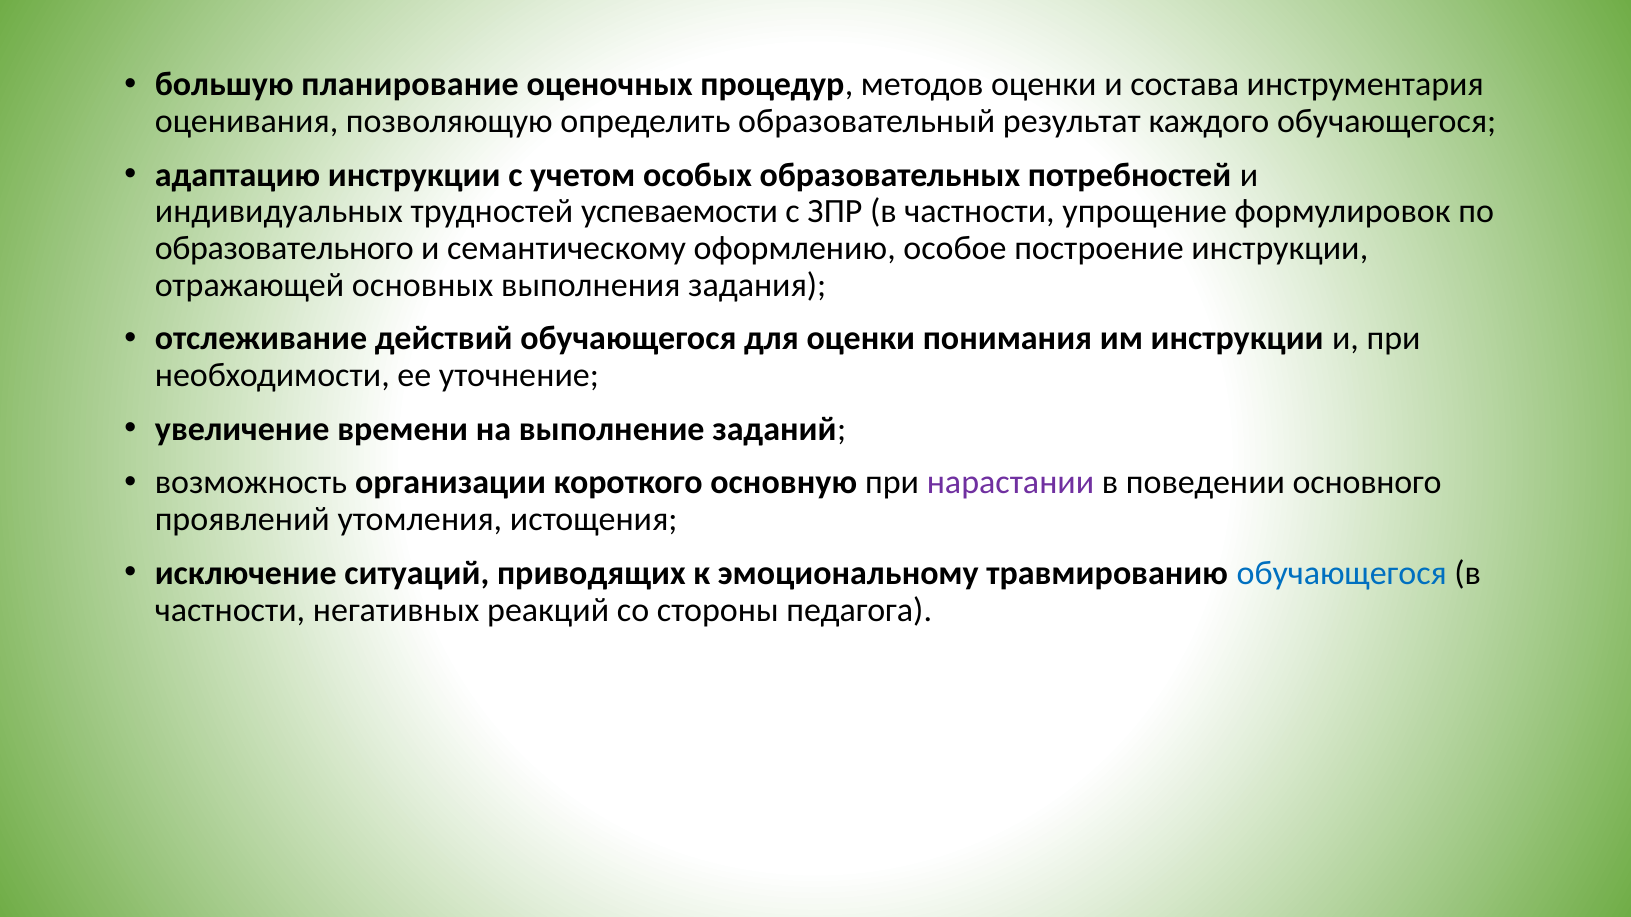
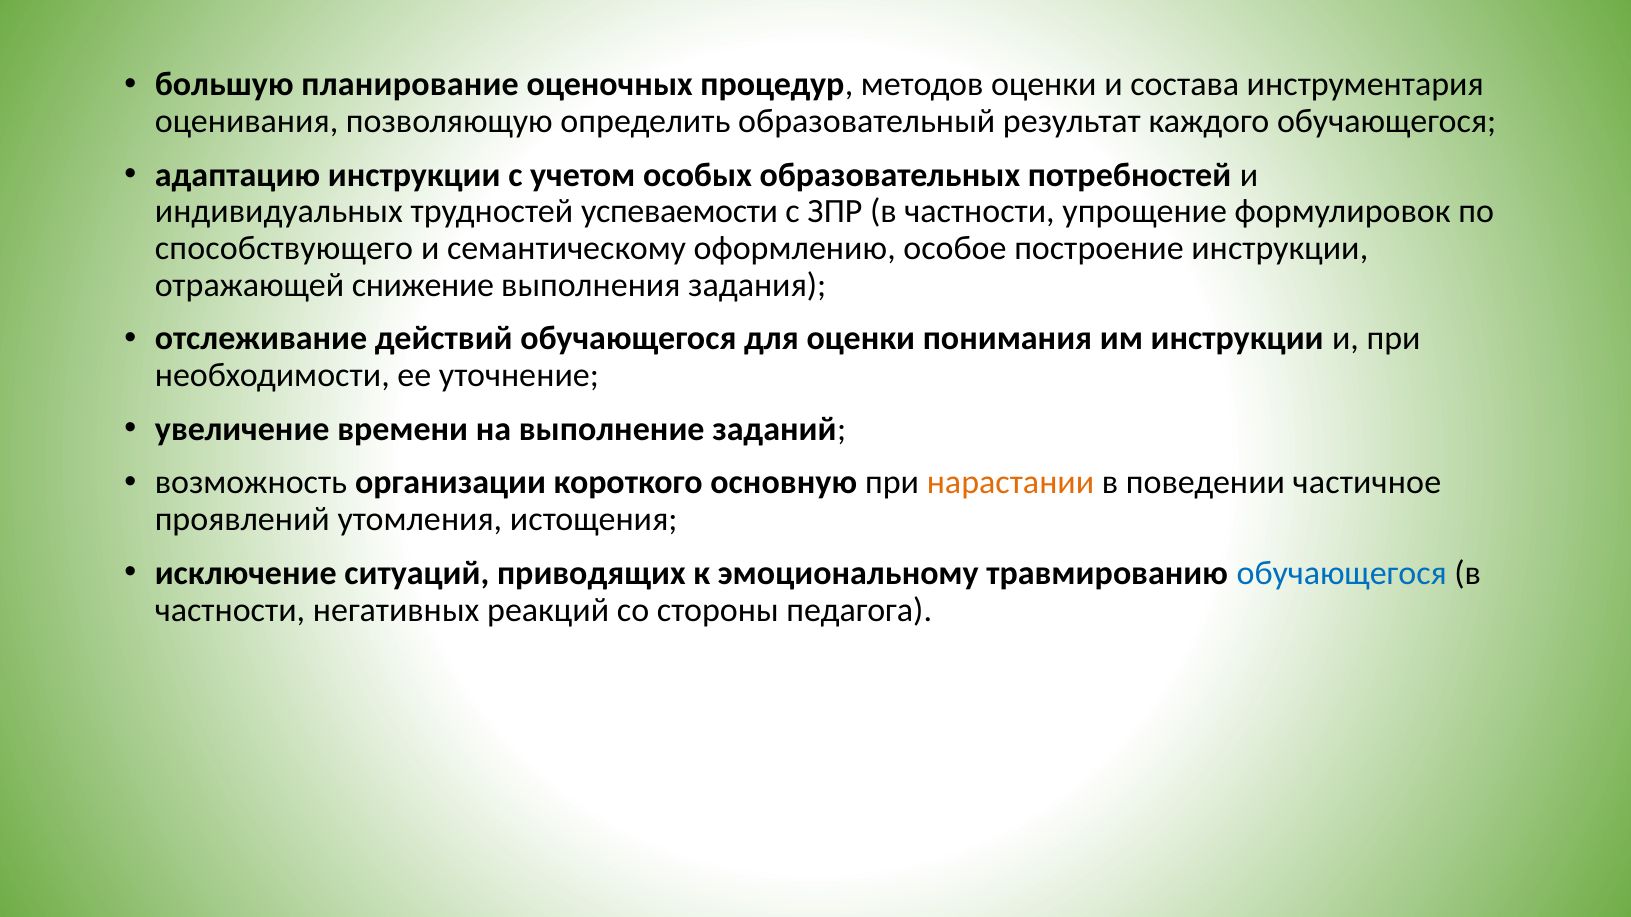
образовательного: образовательного -> способствующего (284, 249)
основных: основных -> снижение (423, 285)
нарастании colour: purple -> orange (1010, 483)
основного: основного -> частичное (1367, 483)
